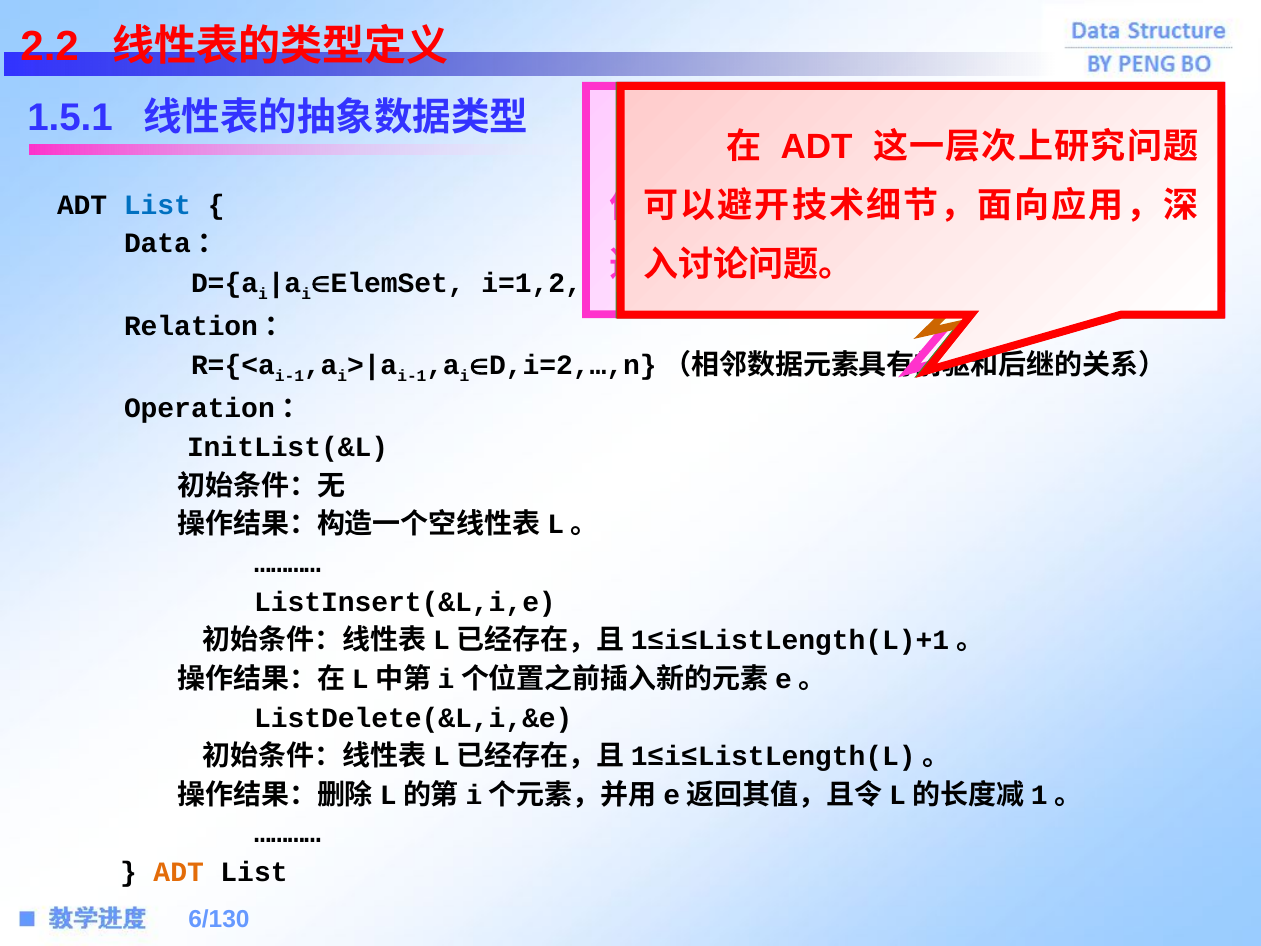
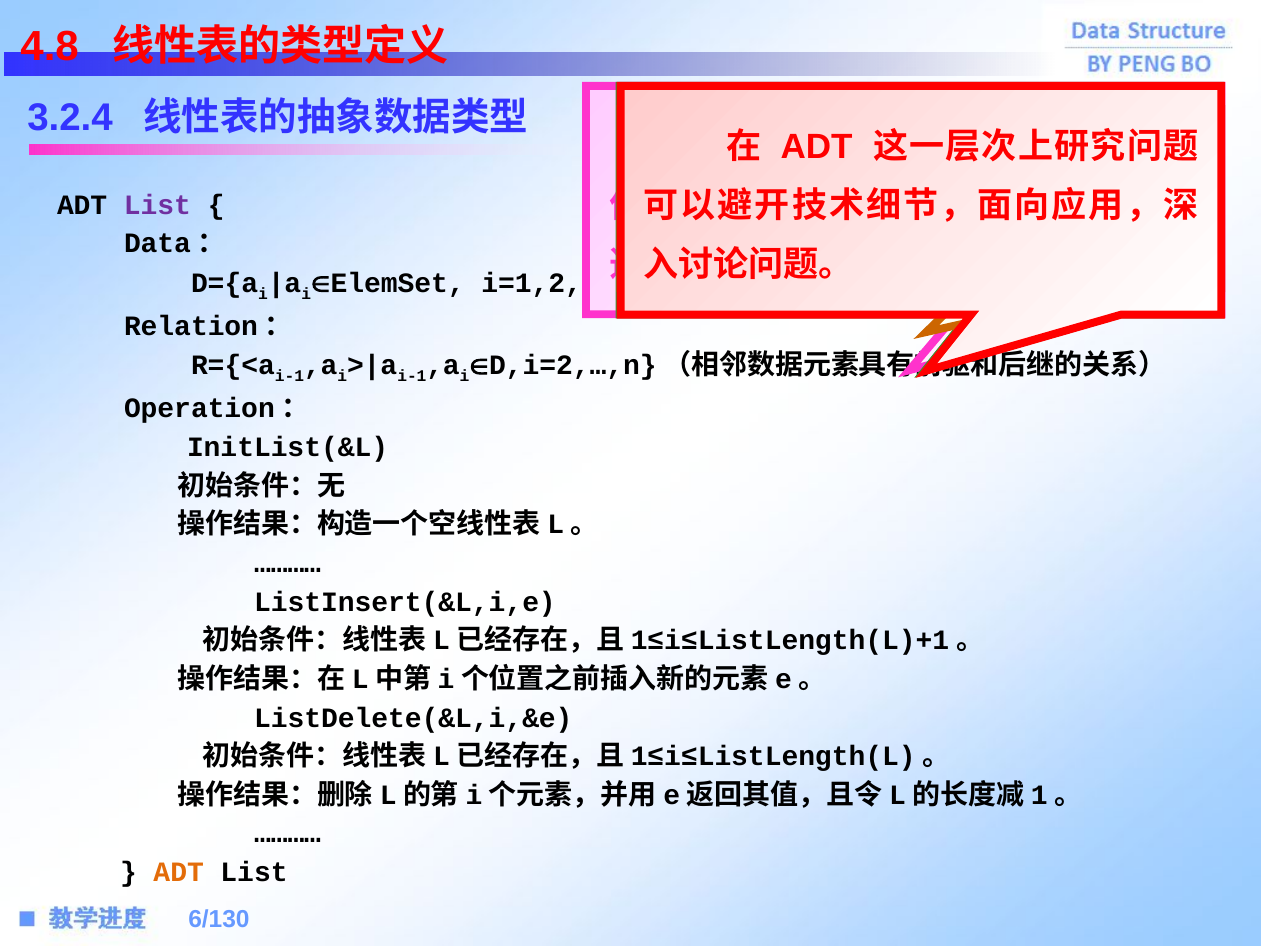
2.2: 2.2 -> 4.8 (50, 47)
1.5.1: 1.5.1 -> 3.2.4 (70, 118)
List colour: blue -> purple (158, 205)
